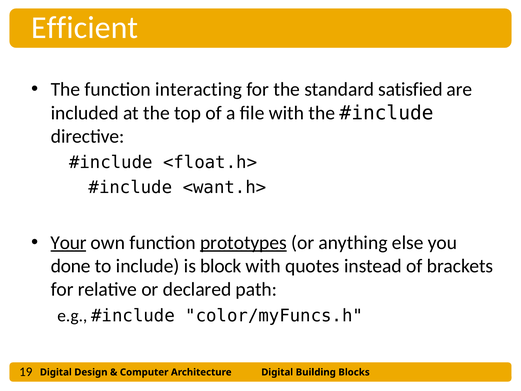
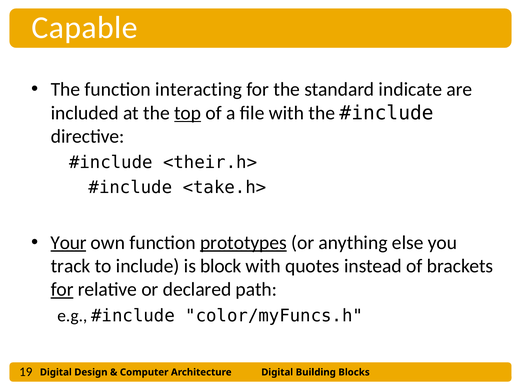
Efficient: Efficient -> Capable (85, 28)
satisfied: satisfied -> indicate (410, 89)
top underline: none -> present (188, 113)
<float.h>: <float.h> -> <their.h> (210, 162)
<want.h>: <want.h> -> <take.h> (224, 187)
done: done -> track (71, 266)
for underline: none -> present (62, 289)
